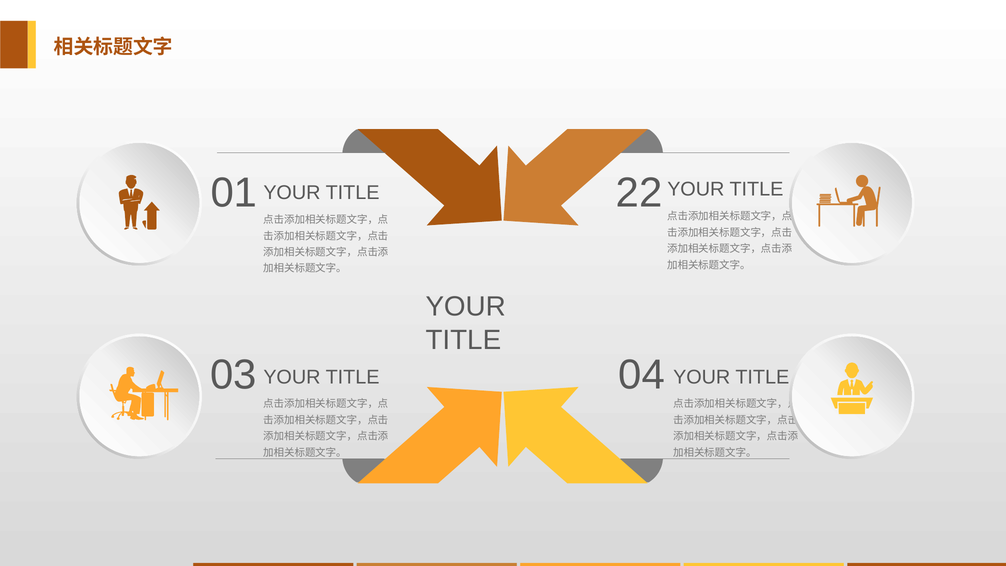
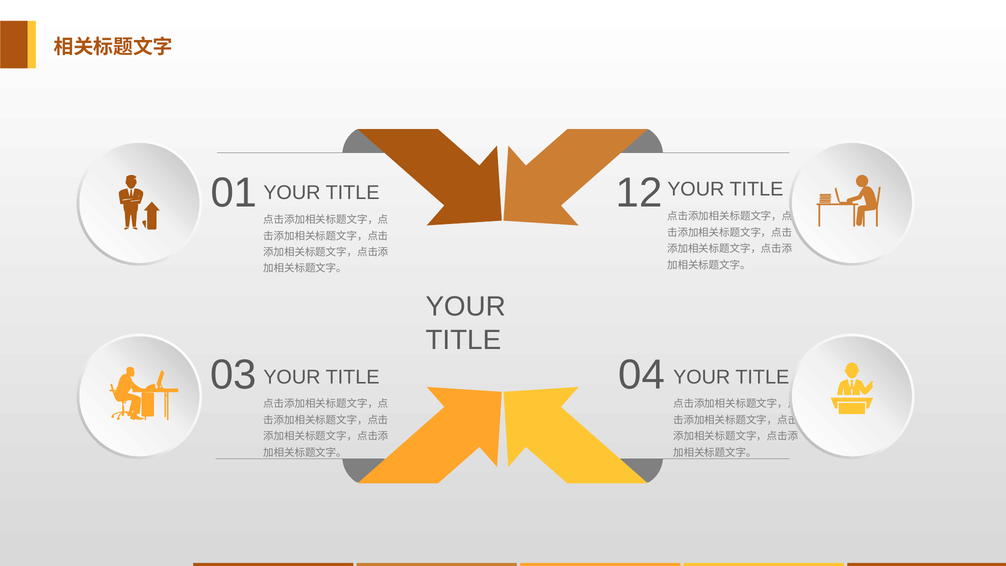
22: 22 -> 12 (639, 193)
